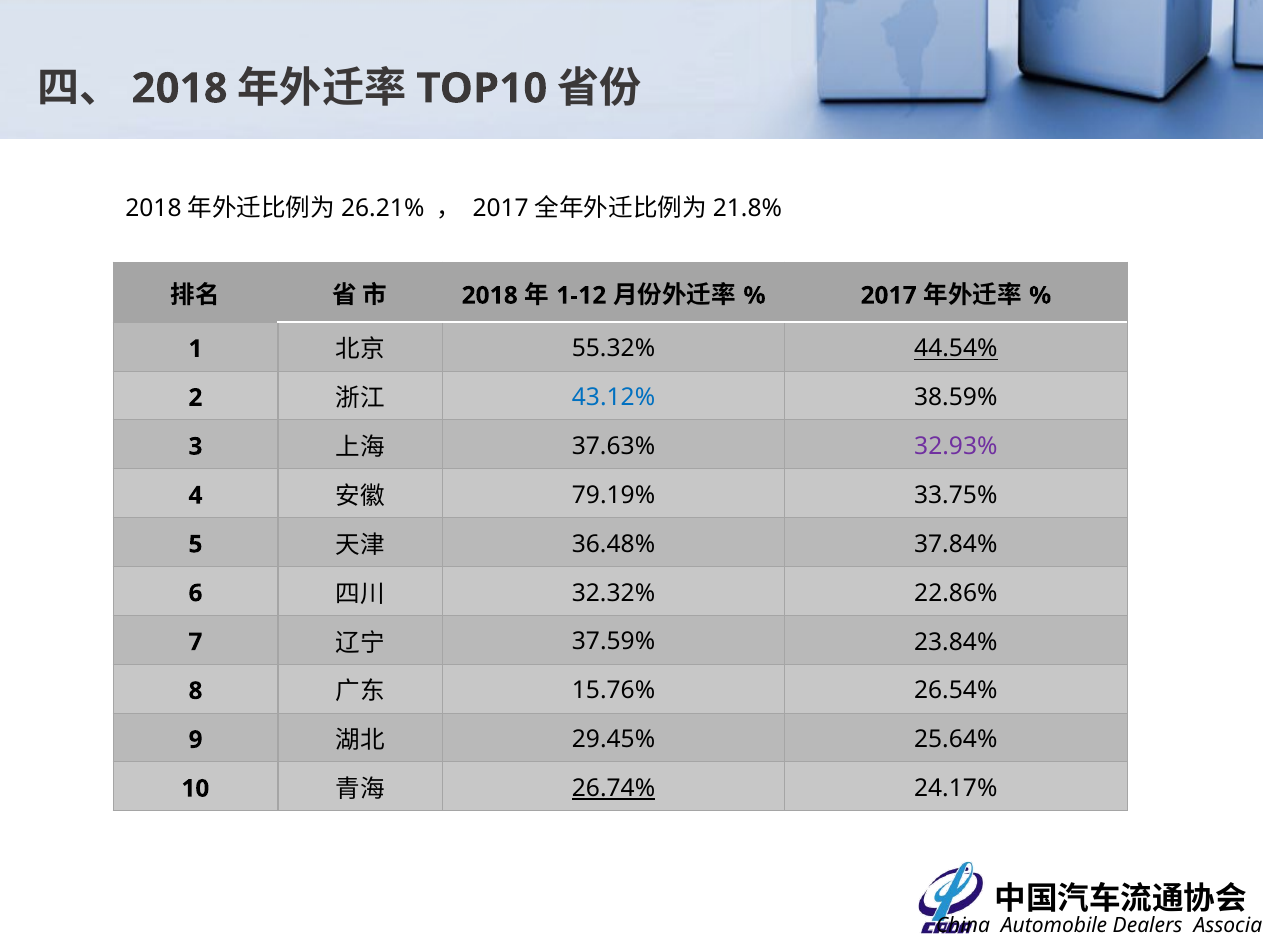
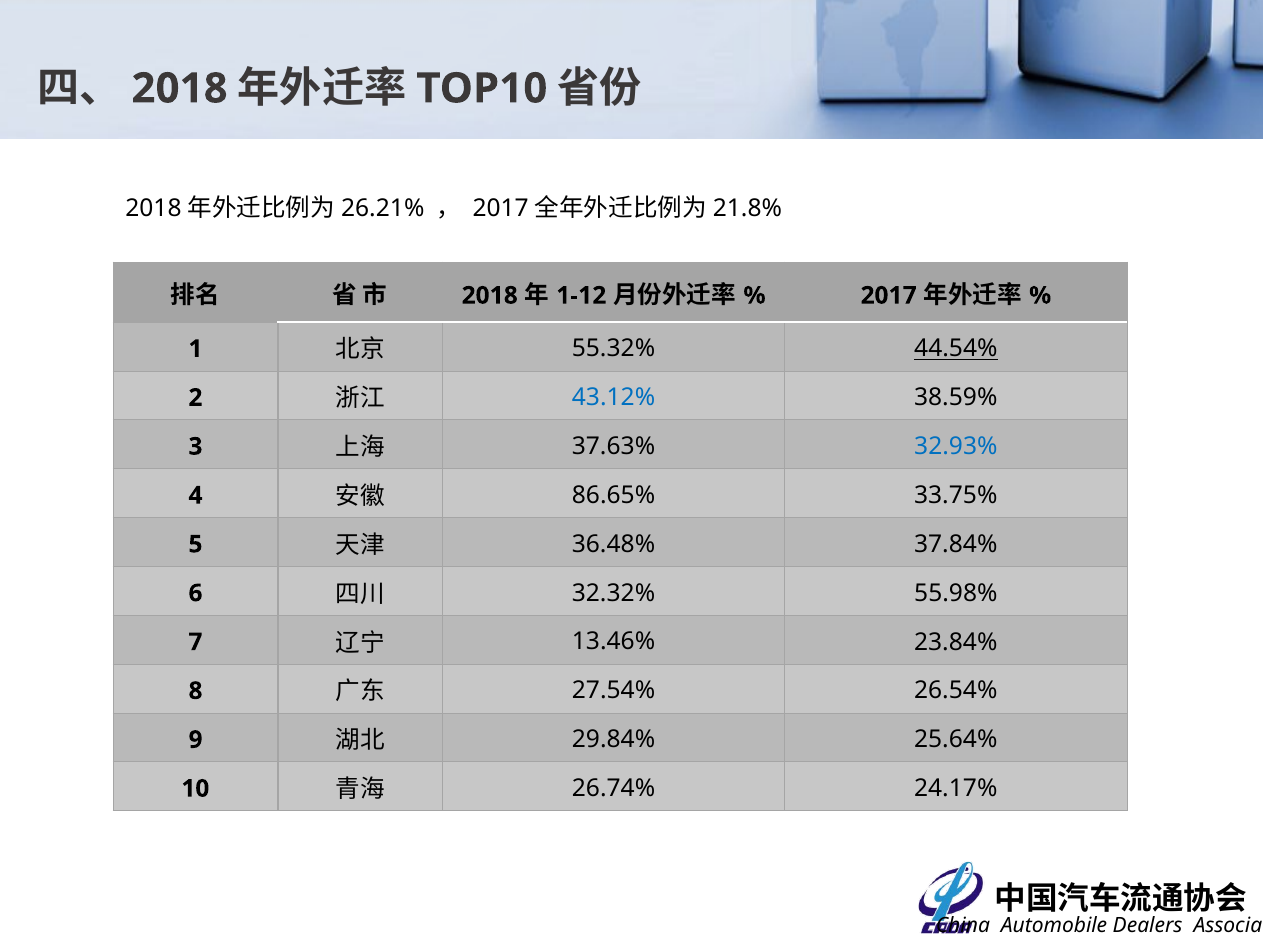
32.93% colour: purple -> blue (956, 447)
79.19%: 79.19% -> 86.65% (614, 495)
22.86%: 22.86% -> 55.98% (956, 593)
37.59%: 37.59% -> 13.46% (614, 642)
15.76%: 15.76% -> 27.54% (614, 691)
29.45%: 29.45% -> 29.84% (614, 740)
26.74% underline: present -> none (614, 789)
